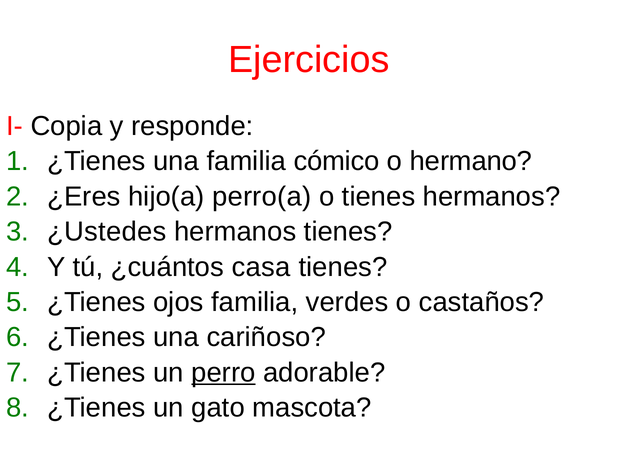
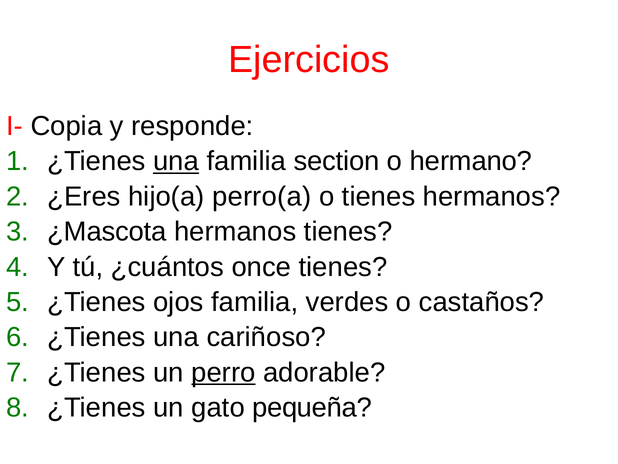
una underline: none -> present (176, 161)
cómico: cómico -> section (337, 161)
¿Ustedes: ¿Ustedes -> ¿Mascota (107, 231)
casa: casa -> once (261, 267)
mascota: mascota -> pequeña (312, 407)
